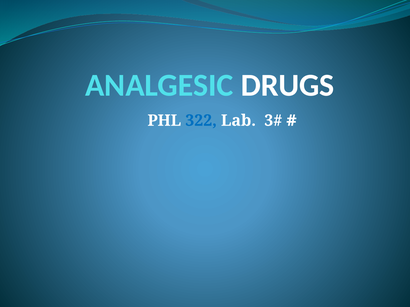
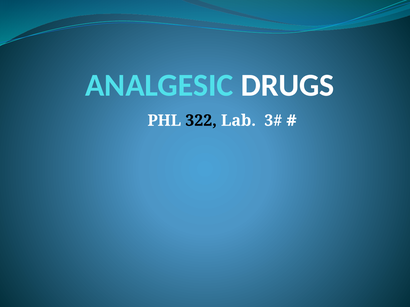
322 colour: blue -> black (201, 121)
